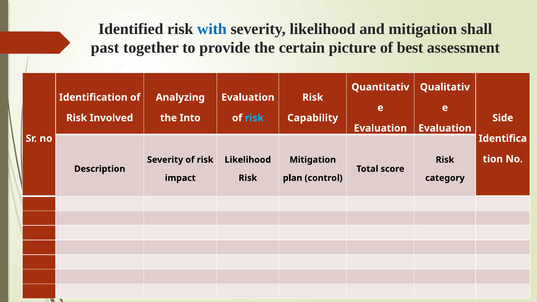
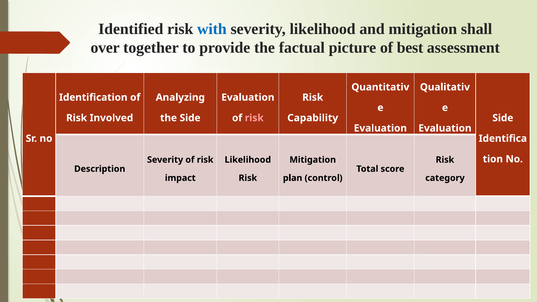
past: past -> over (105, 48)
certain: certain -> factual (302, 48)
the Into: Into -> Side (190, 118)
risk colour: light blue -> pink (254, 118)
